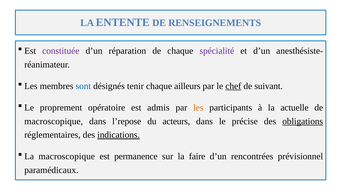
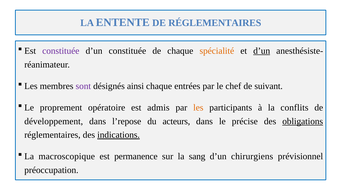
DE RENSEIGNEMENTS: RENSEIGNEMENTS -> RÉGLEMENTAIRES (215, 23)
d’un réparation: réparation -> constituée (127, 51)
spécialité colour: purple -> orange (217, 51)
d’un underline: none -> present (262, 51)
sont colour: blue -> purple (83, 86)
tenir: tenir -> ainsi (135, 86)
ailleurs: ailleurs -> entrées (187, 86)
chef underline: present -> none (233, 86)
actuelle: actuelle -> conflits (295, 108)
macroscopique: macroscopique -> développement (54, 121)
faire: faire -> sang (197, 157)
rencontrées: rencontrées -> chirurgiens (252, 157)
paramédicaux: paramédicaux -> préoccupation (51, 170)
